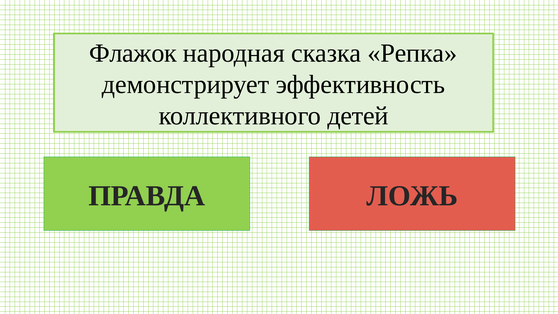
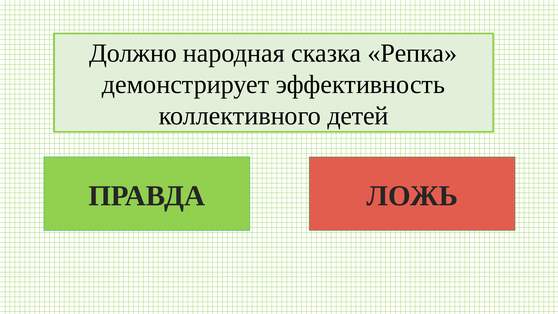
Флажок: Флажок -> Должно (133, 53)
